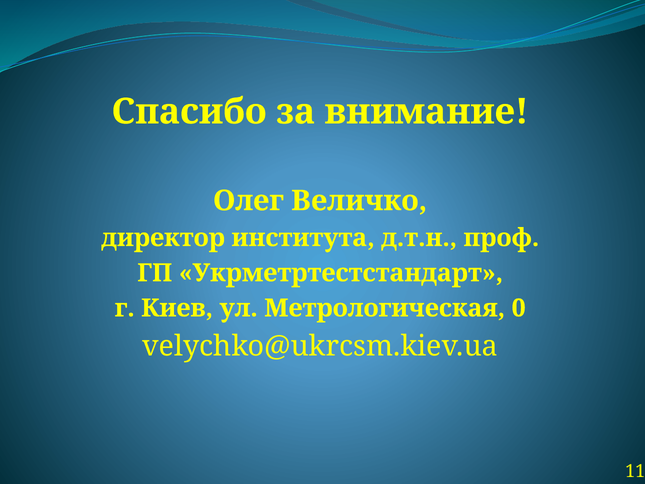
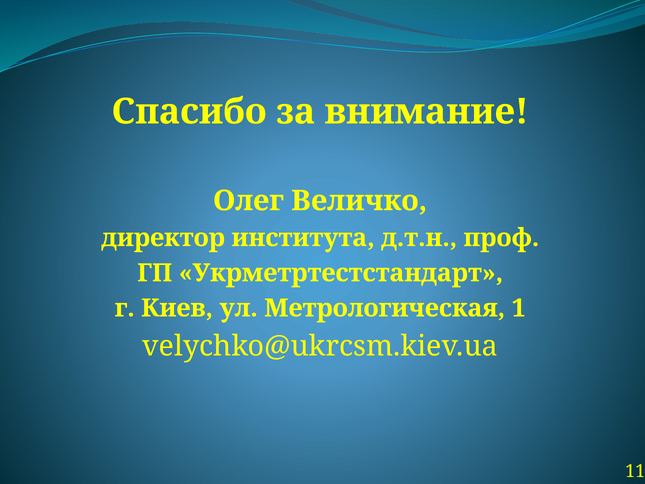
0: 0 -> 1 (519, 308)
